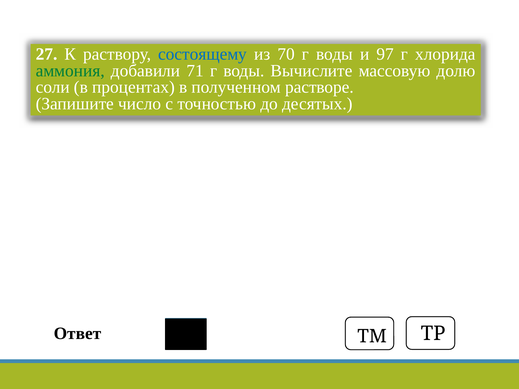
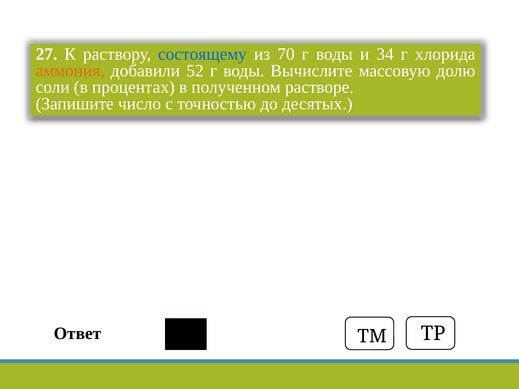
97: 97 -> 34 (385, 54)
аммония colour: green -> orange (70, 71)
71: 71 -> 52 (195, 71)
